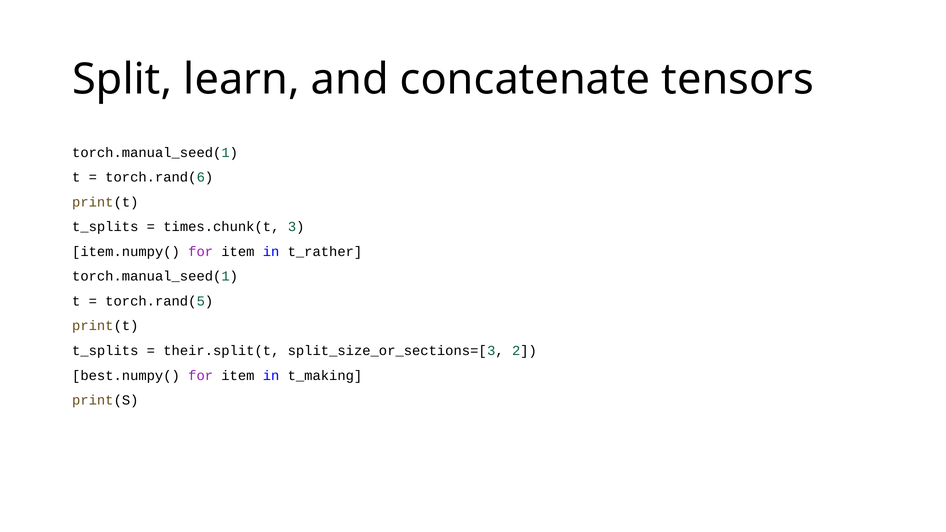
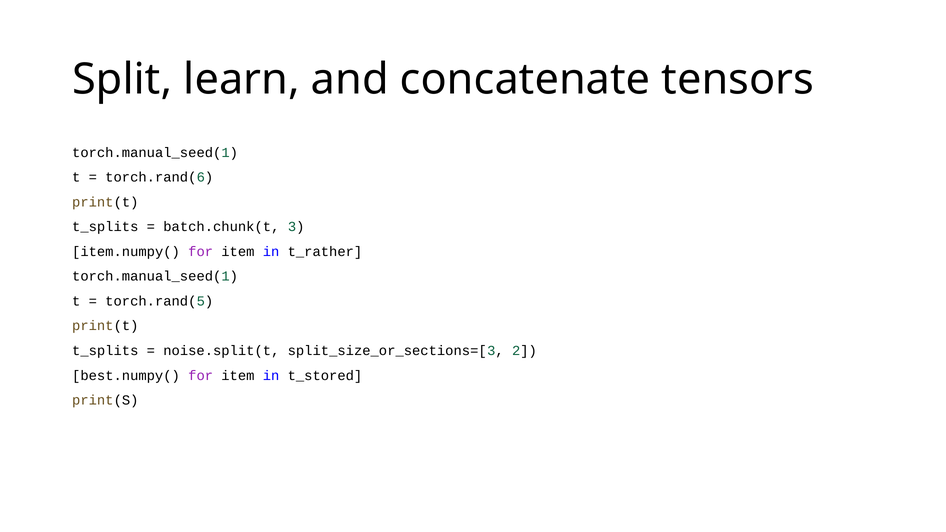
times.chunk(t: times.chunk(t -> batch.chunk(t (221, 227)
their.split(t: their.split(t -> noise.split(t (221, 351)
t_making: t_making -> t_stored (325, 376)
